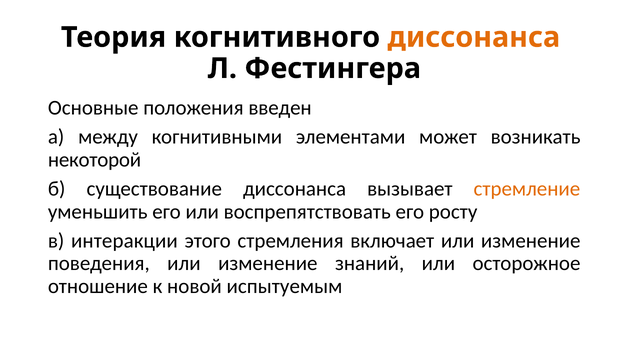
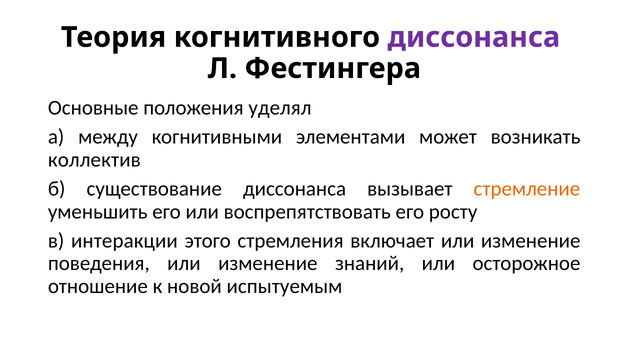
диссонанса colour: orange -> purple (474, 37)
введен: введен -> уделял (280, 108)
некоторой: некоторой -> коллектив (94, 160)
